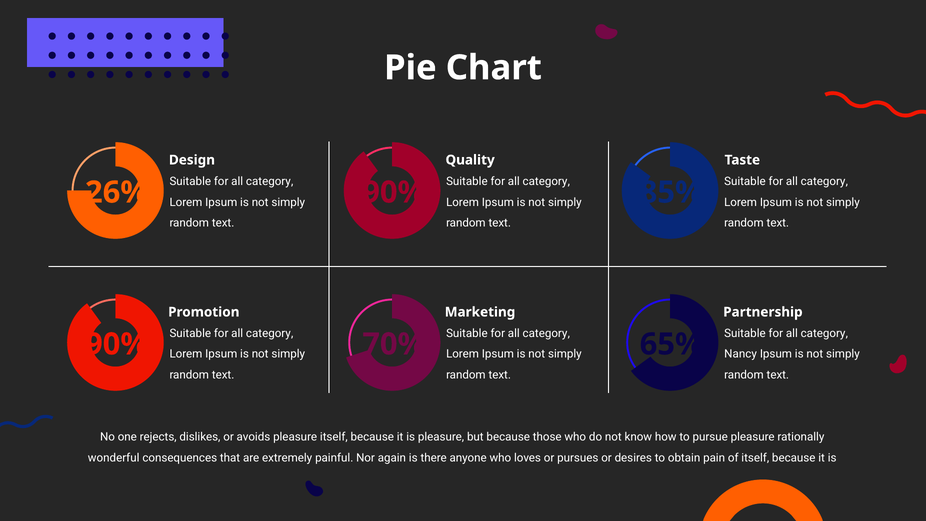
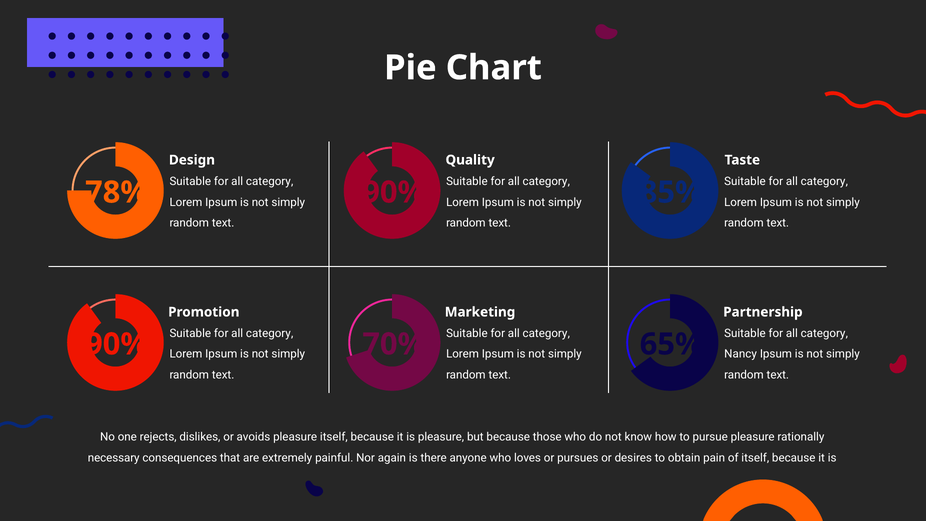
26%: 26% -> 78% (117, 192)
wonderful: wonderful -> necessary (114, 458)
